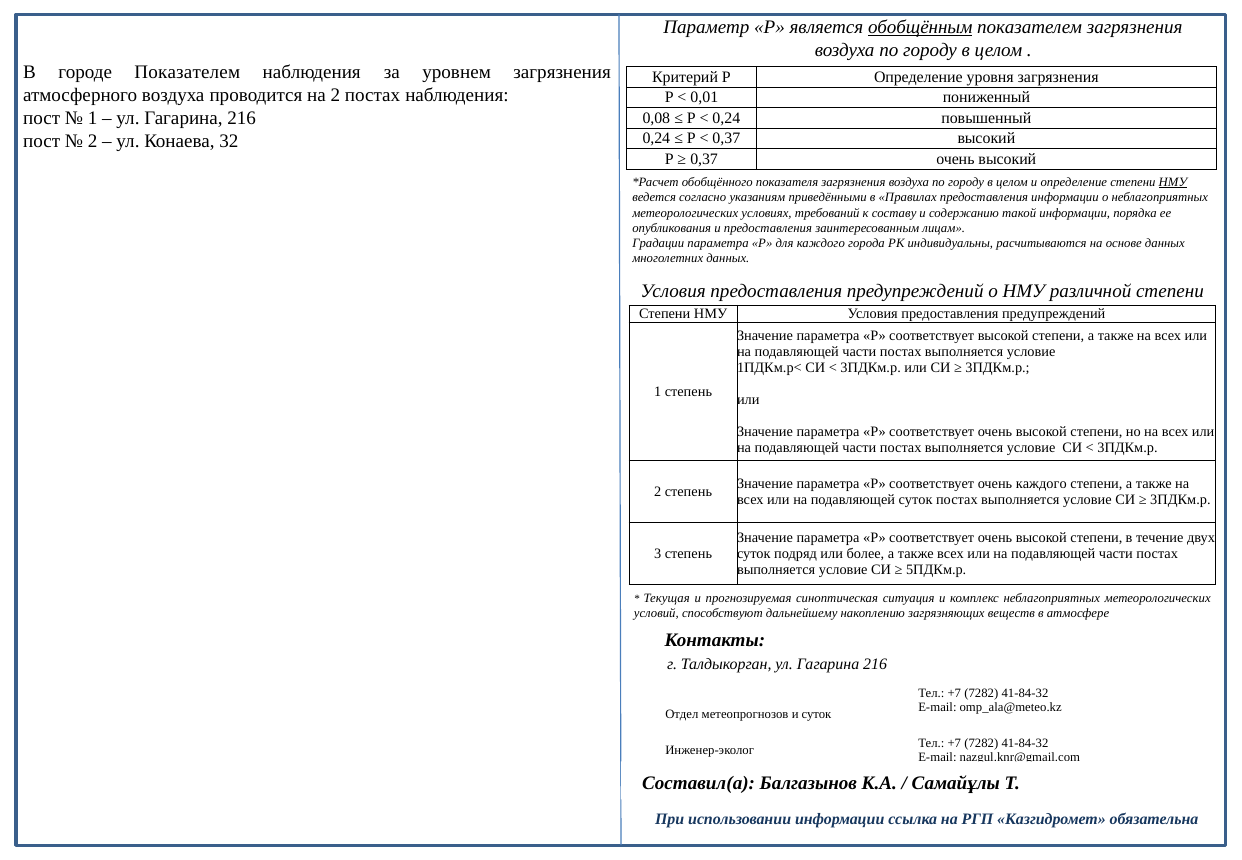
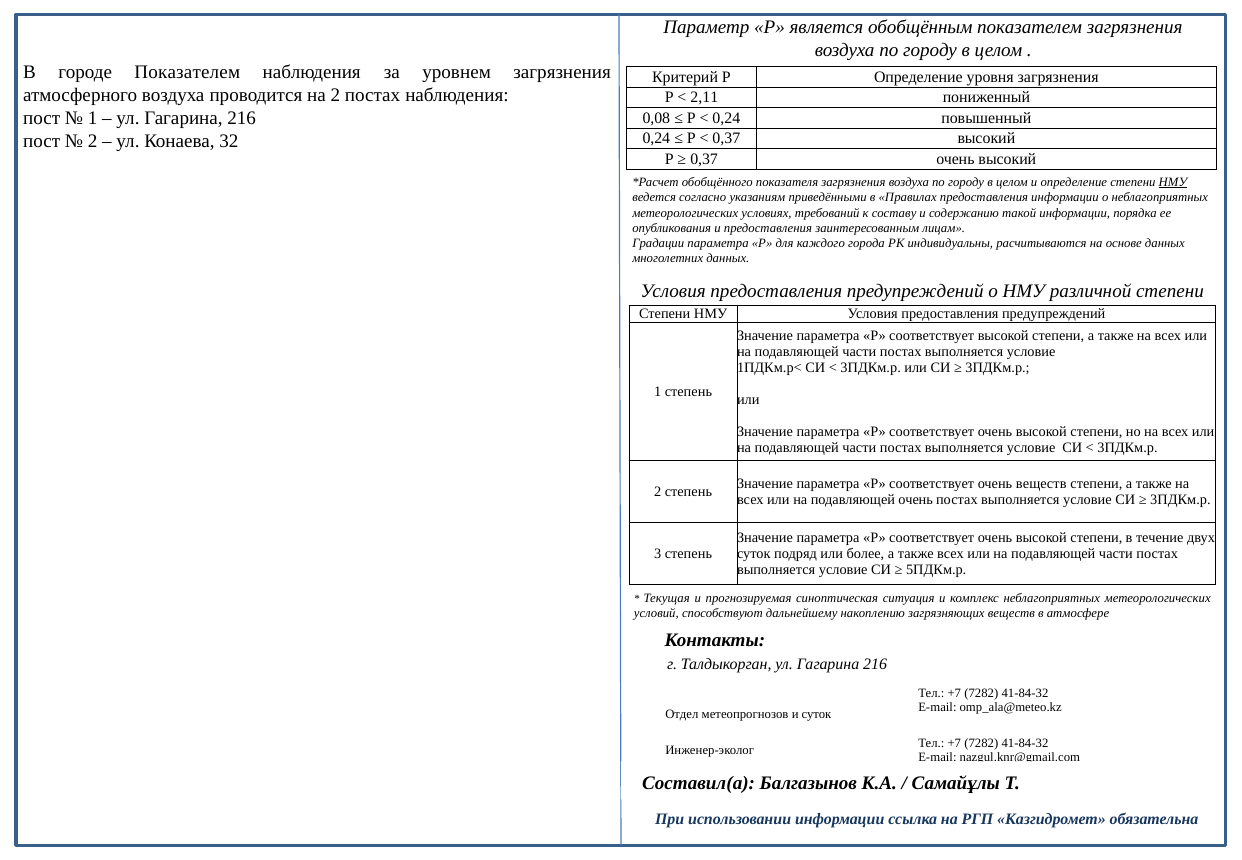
обобщённым underline: present -> none (920, 27)
0,01: 0,01 -> 2,11 (704, 97)
очень каждого: каждого -> веществ (1041, 484)
подавляющей суток: суток -> очень (916, 500)
